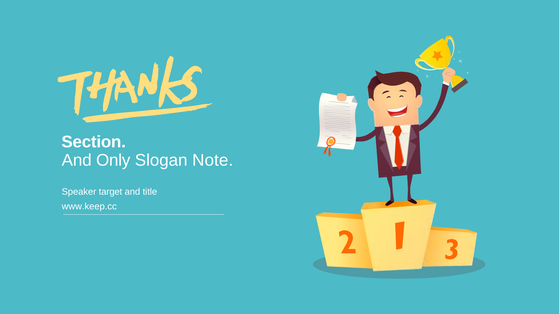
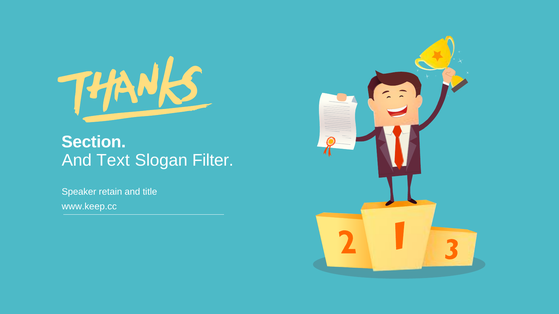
Only: Only -> Text (113, 160)
Note: Note -> Filter (213, 160)
target: target -> retain (110, 192)
